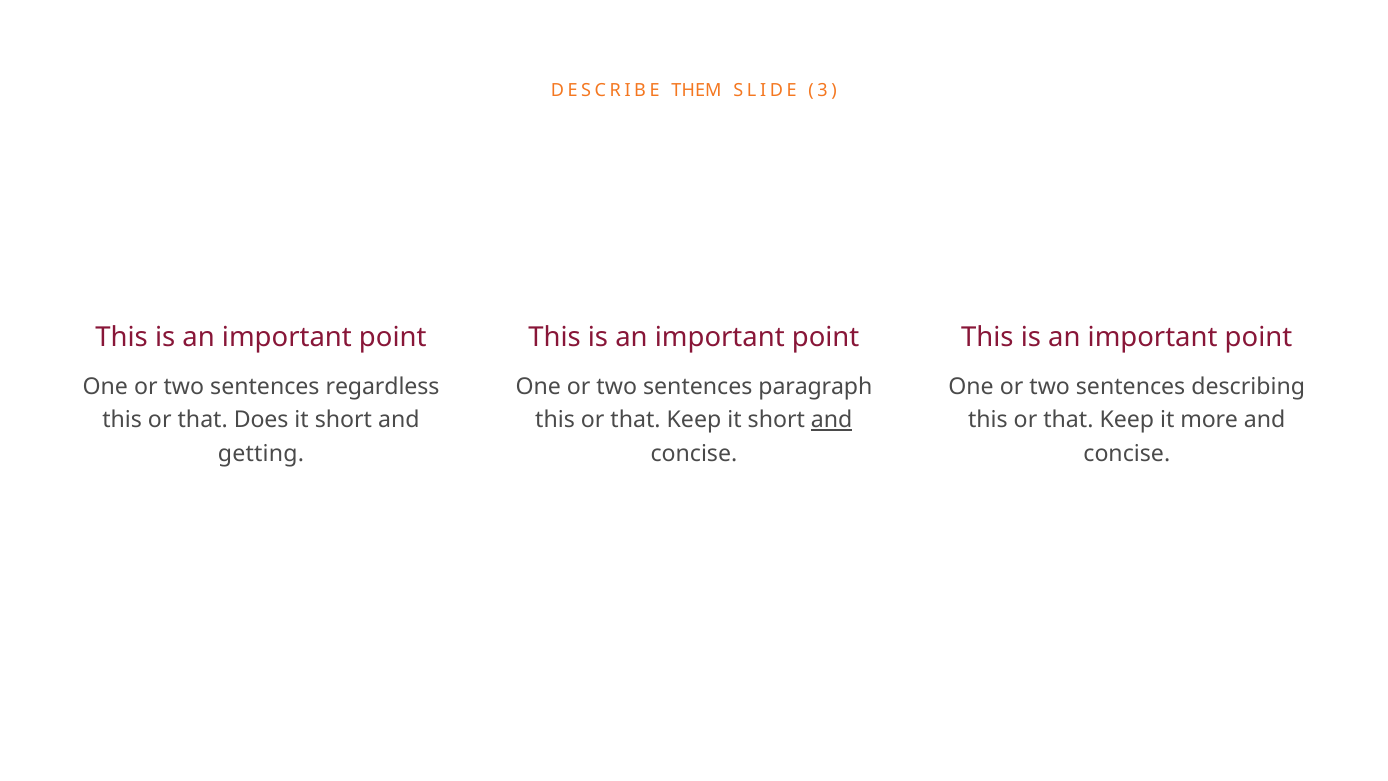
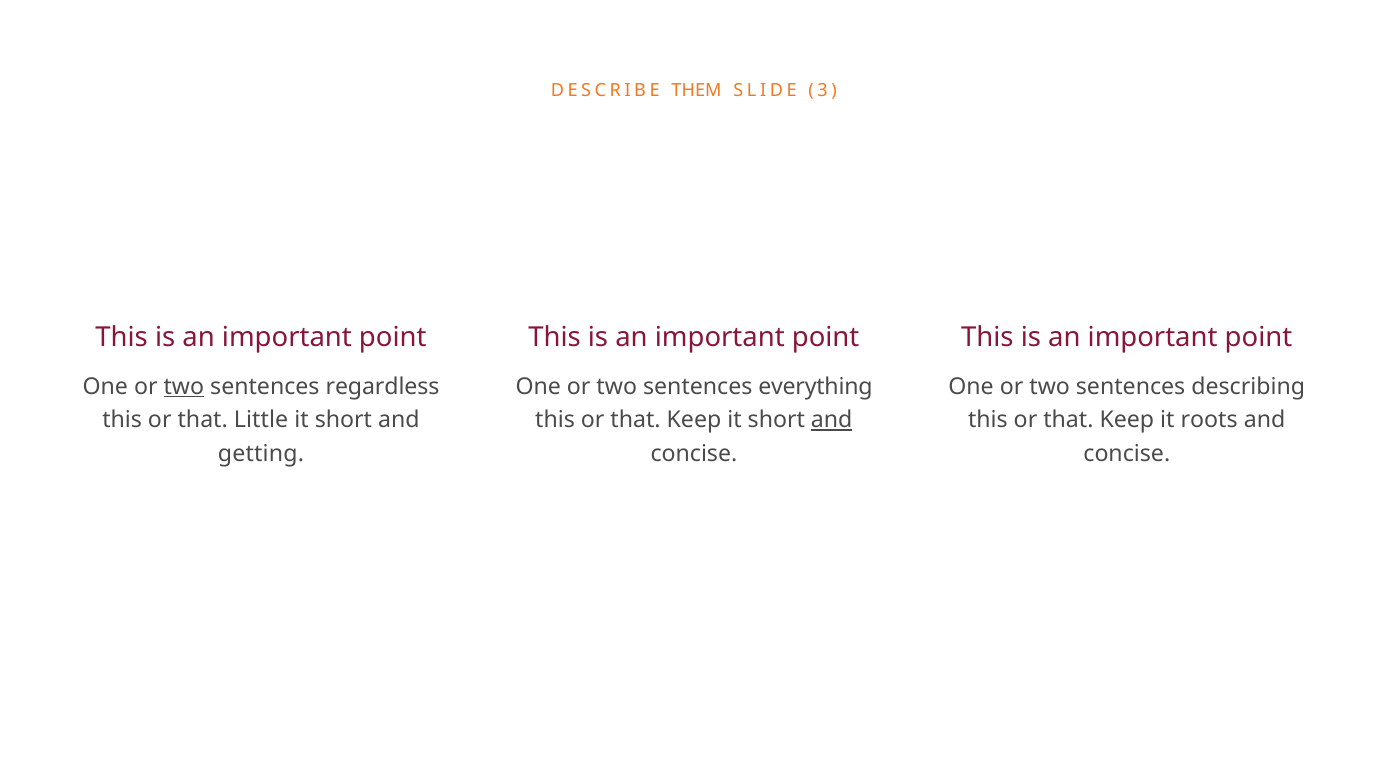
two underline: none -> present (184, 387)
paragraph: paragraph -> everything (815, 387)
Does: Does -> Little (261, 420)
more: more -> roots (1209, 420)
